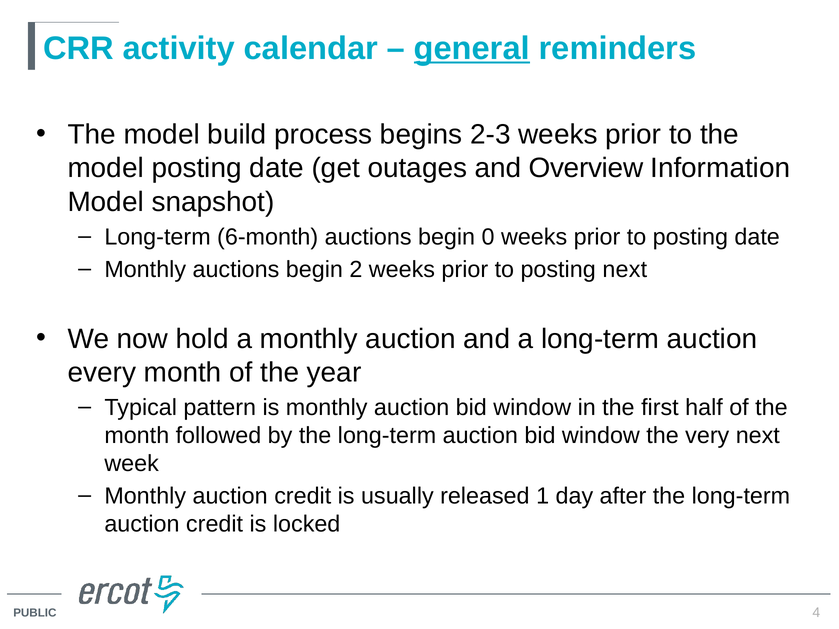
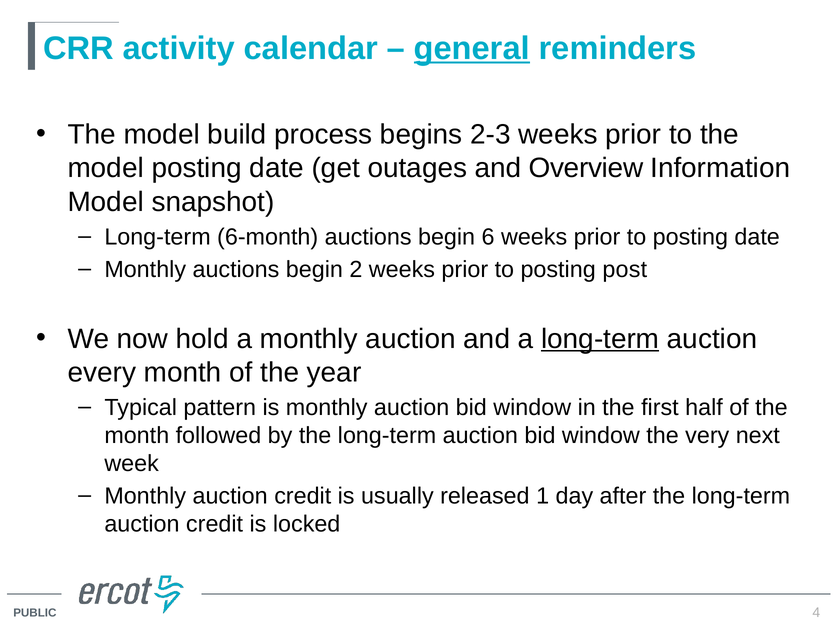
0: 0 -> 6 (488, 237)
posting next: next -> post (625, 270)
long-term underline: none -> present (600, 339)
